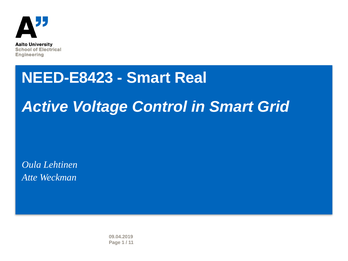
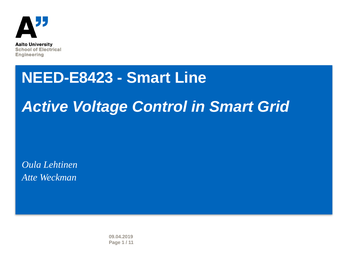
Real: Real -> Line (191, 78)
